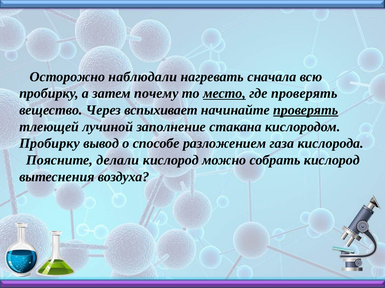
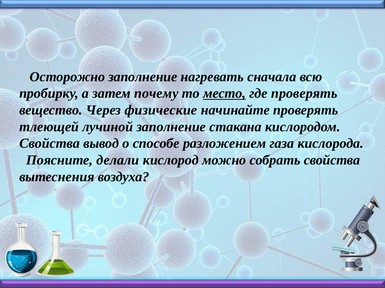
Осторожно наблюдали: наблюдали -> заполнение (143, 77)
вспыхивает: вспыхивает -> физические (161, 110)
проверять underline: present -> none (306, 110)
Пробирку: Пробирку -> Свойства (50, 144)
собрать кислород: кислород -> свойства (332, 160)
